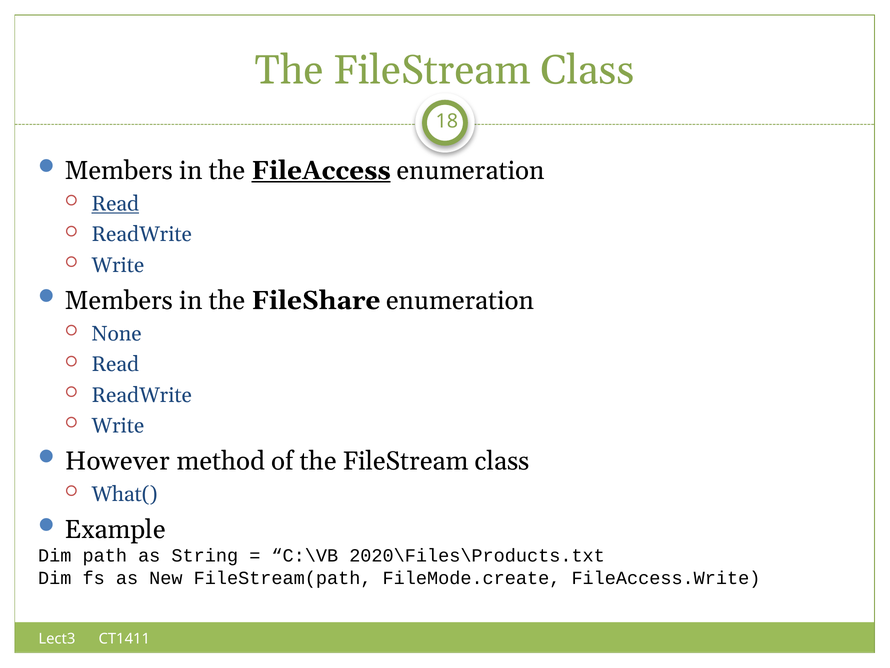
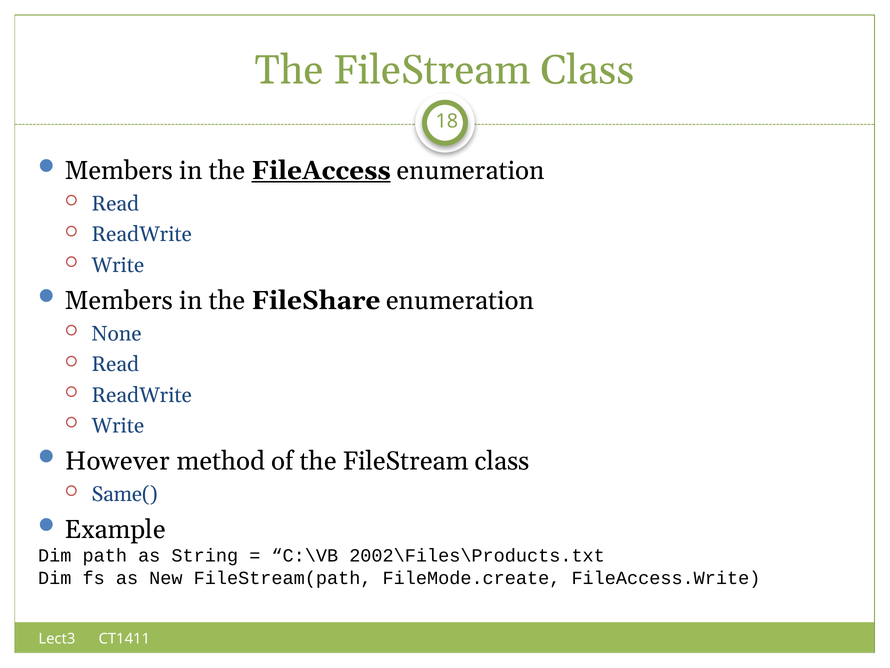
Read underline: present -> none (115, 204)
What(: What( -> Same( (125, 494)
2020\Files\Products.txt: 2020\Files\Products.txt -> 2002\Files\Products.txt (477, 555)
